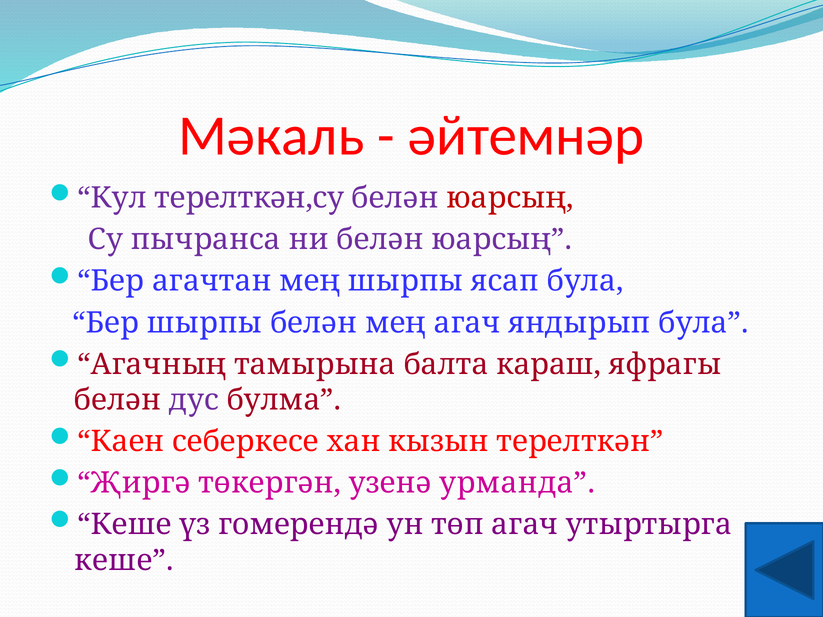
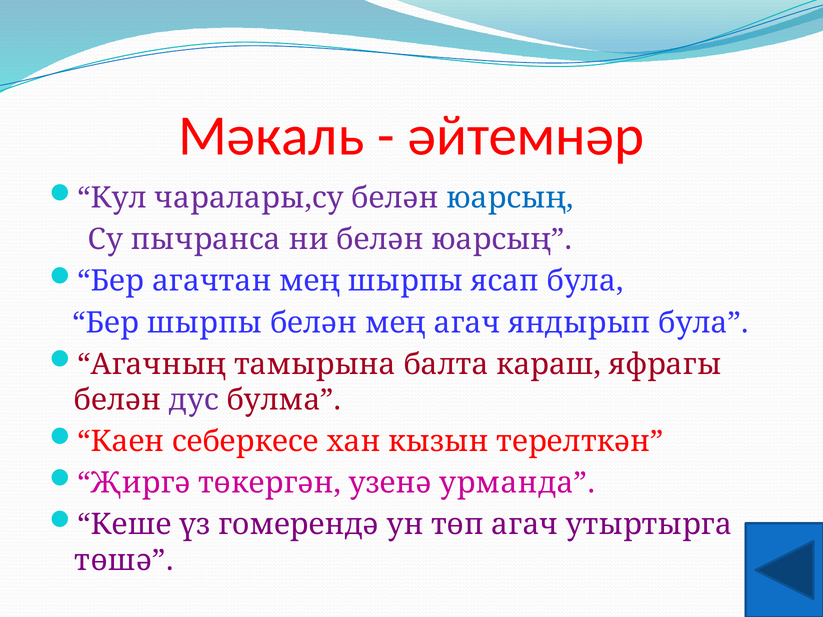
терелткән,су: терелткән,су -> чаралары,су (249, 198)
юарсың colour: red -> blue (510, 198)
кеше: кеше -> төшә (124, 560)
